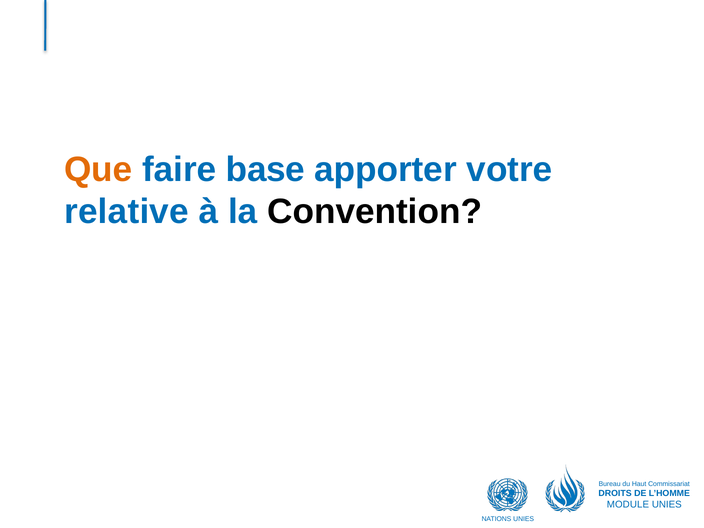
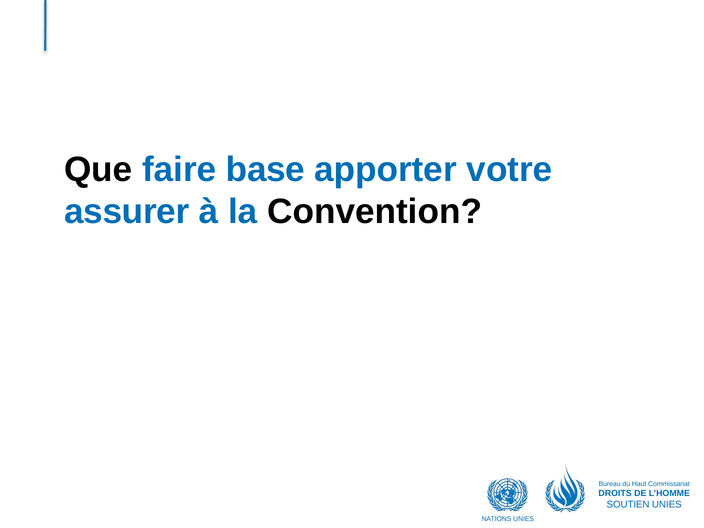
Que colour: orange -> black (98, 169)
relative: relative -> assurer (127, 212)
MODULE: MODULE -> SOUTIEN (628, 505)
